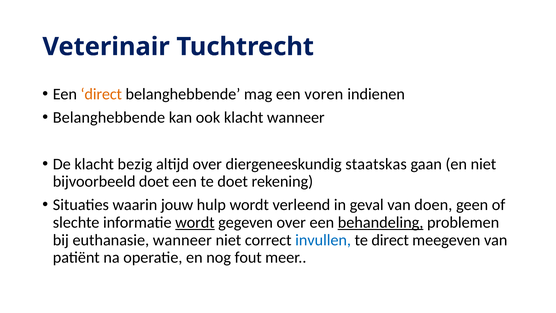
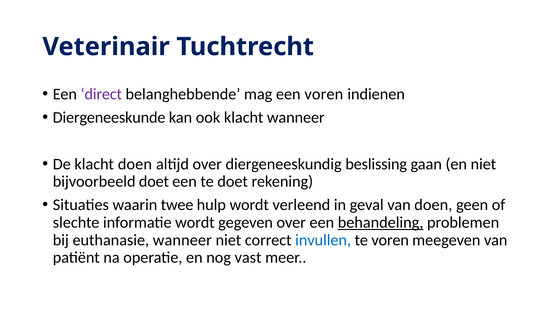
direct colour: orange -> purple (101, 94)
Belanghebbende: Belanghebbende -> Diergeneeskunde (109, 117)
klacht bezig: bezig -> doen (135, 164)
staatskas: staatskas -> beslissing (376, 164)
jouw: jouw -> twee (177, 205)
wordt underline: present -> none (195, 222)
te direct: direct -> voren (390, 240)
fout: fout -> vast (248, 257)
